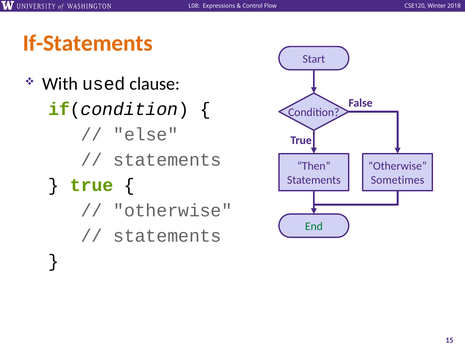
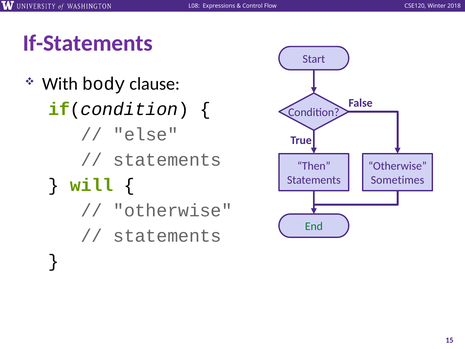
If-Statements colour: orange -> purple (88, 43)
used: used -> body (104, 84)
true: true -> will (92, 185)
